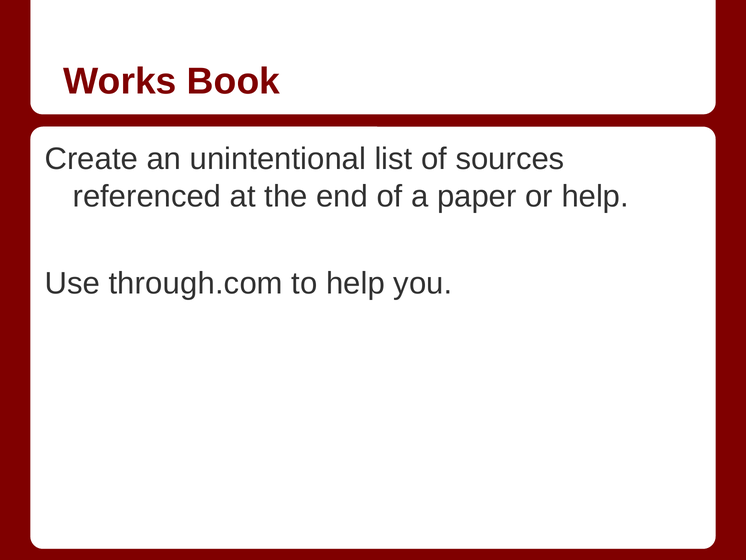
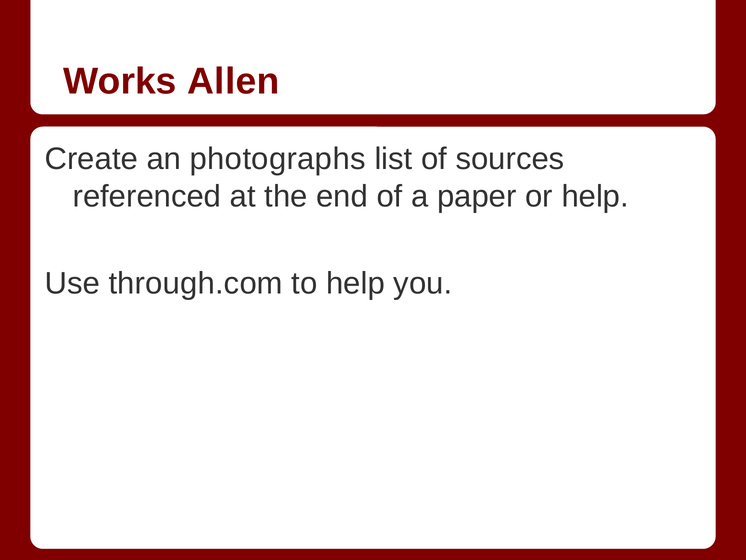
Book: Book -> Allen (233, 81)
unintentional: unintentional -> photographs (278, 159)
